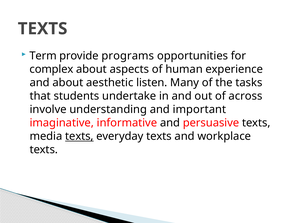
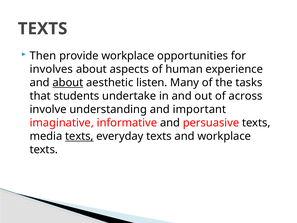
Term: Term -> Then (43, 56)
provide programs: programs -> workplace (128, 56)
complex: complex -> involves (51, 69)
about underline: none -> present (68, 83)
